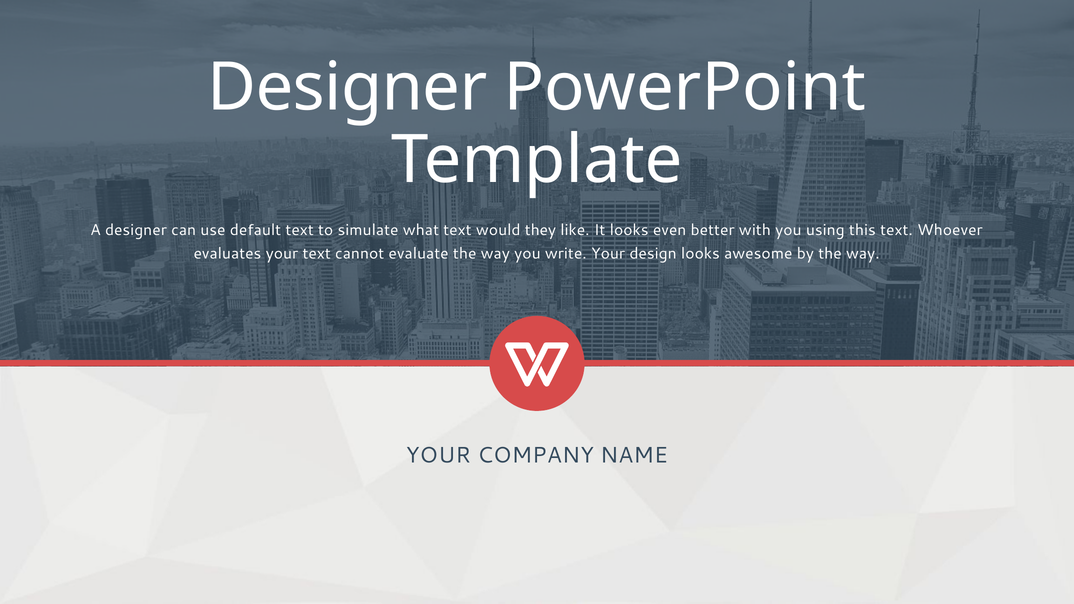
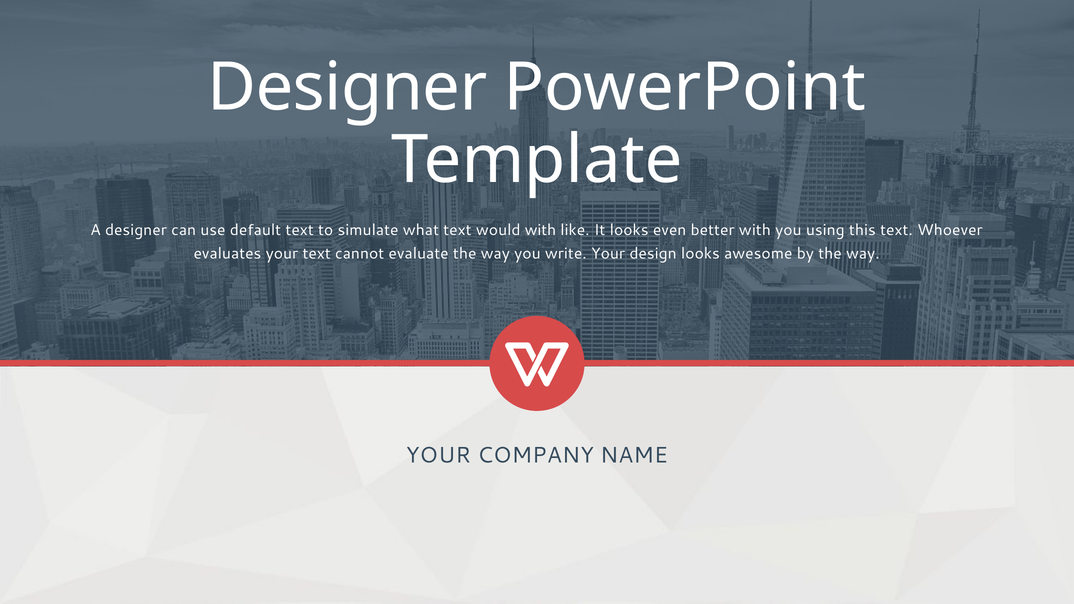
would they: they -> with (540, 230)
